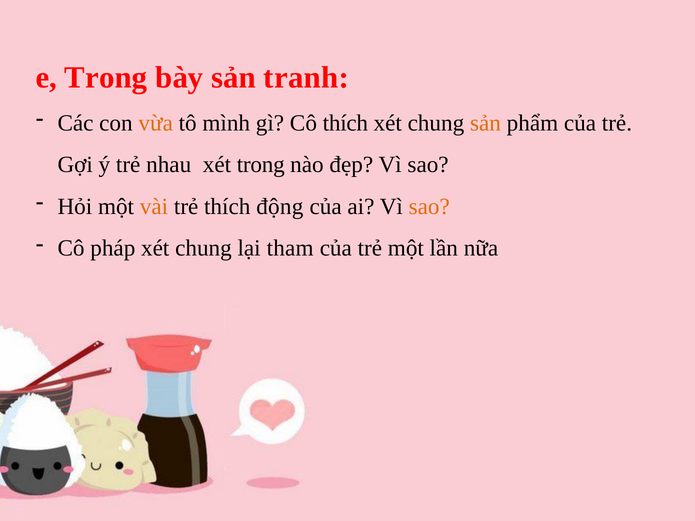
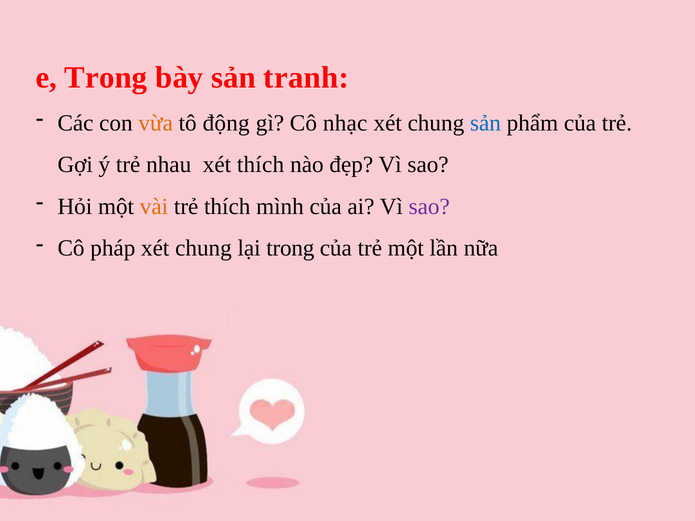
mình: mình -> động (226, 123)
Cô thích: thích -> nhạc (345, 123)
sản colour: orange -> blue (485, 123)
xét trong: trong -> thích (261, 165)
động: động -> mình (280, 207)
sao colour: orange -> purple (429, 207)
lại tham: tham -> trong (290, 248)
